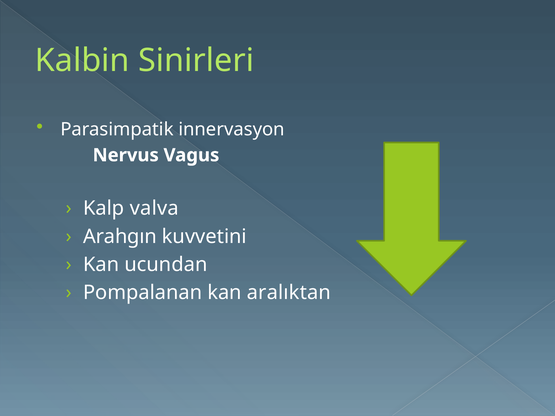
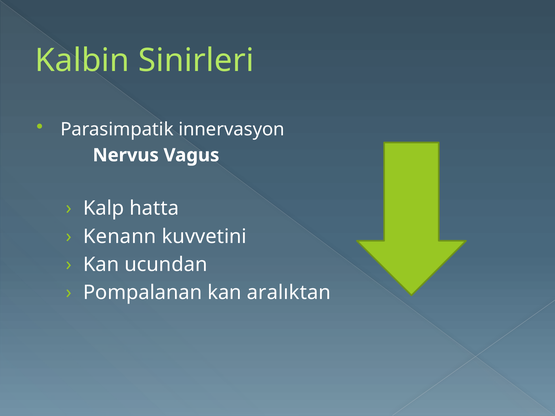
valva: valva -> hatta (154, 208)
Arahgın: Arahgın -> Kenann (120, 237)
